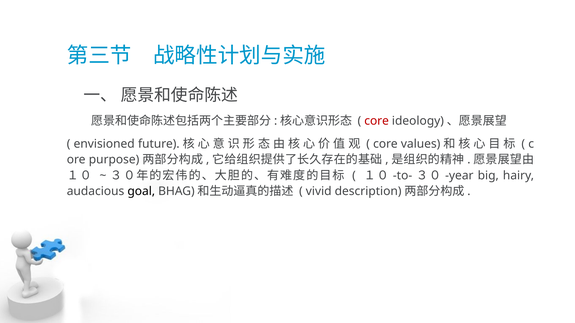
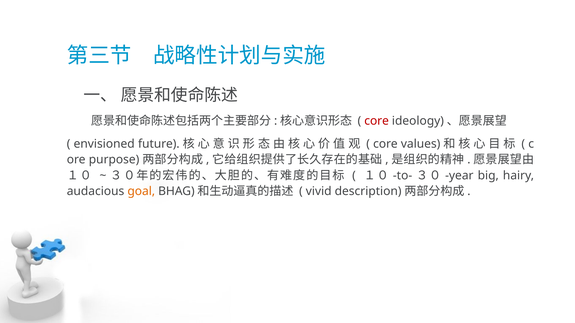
goal colour: black -> orange (141, 192)
